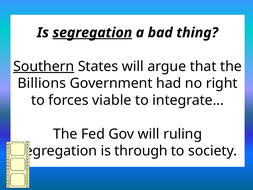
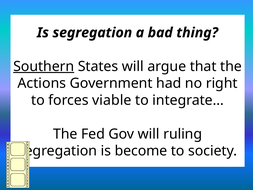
segregation underline: present -> none (92, 33)
Billions: Billions -> Actions (42, 83)
through: through -> become (141, 151)
